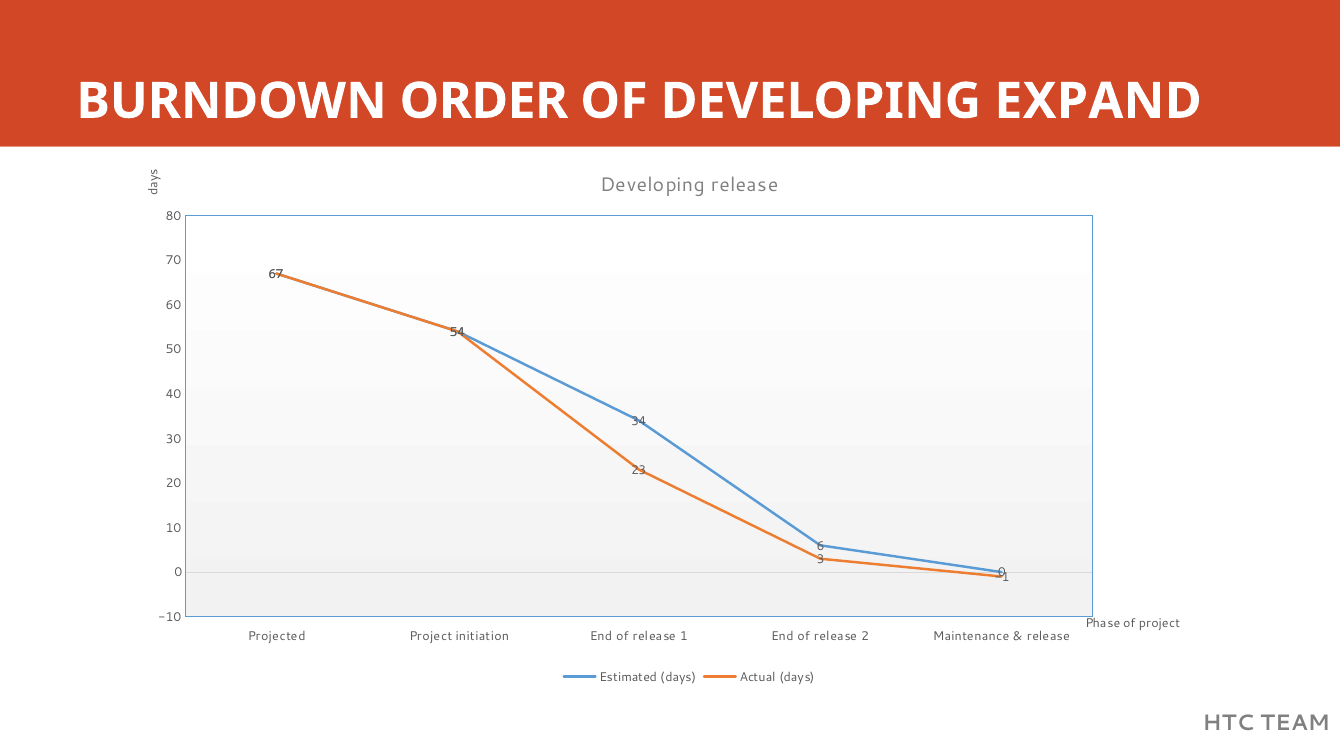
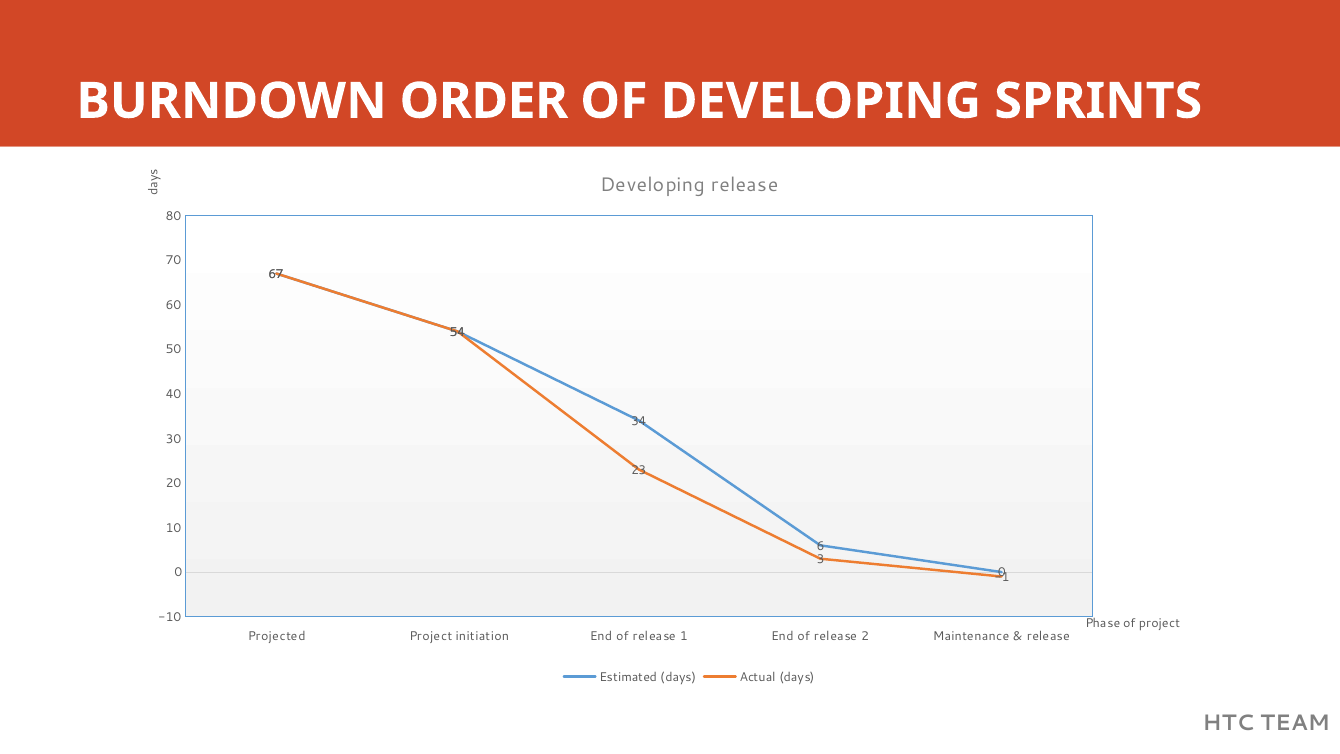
EXPAND: EXPAND -> SPRINTS (1098, 101)
